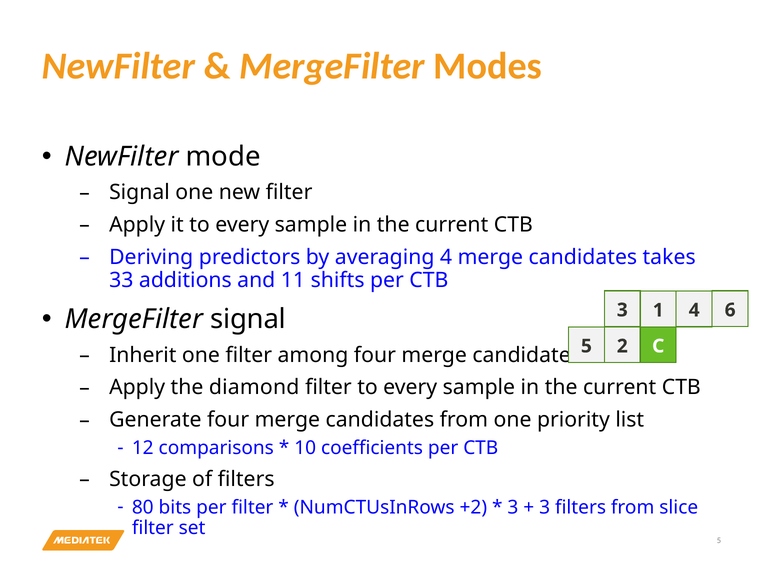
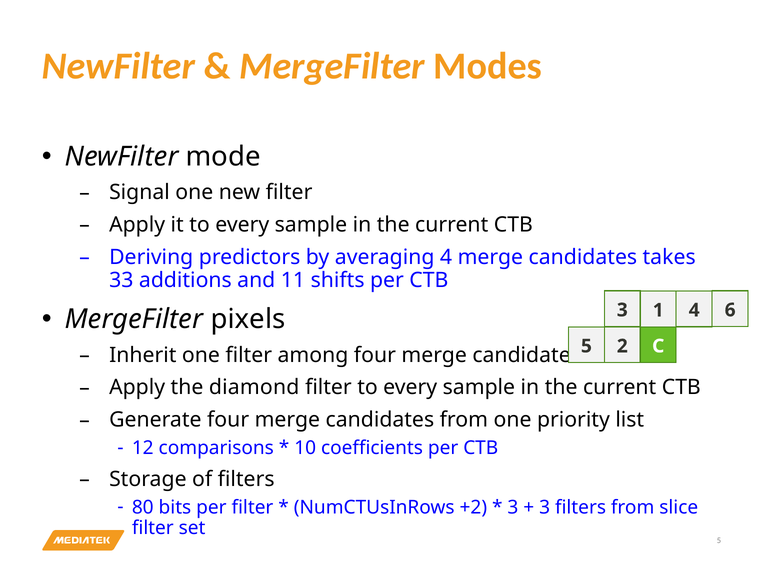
MergeFilter signal: signal -> pixels (248, 319)
